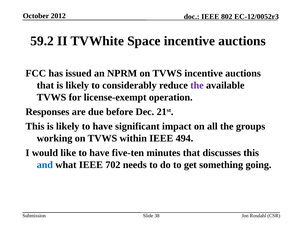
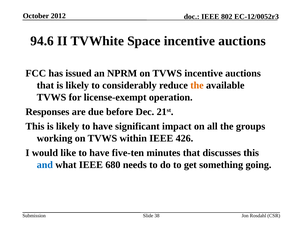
59.2: 59.2 -> 94.6 (42, 41)
the colour: purple -> orange (197, 85)
494: 494 -> 426 (184, 138)
702: 702 -> 680 (113, 165)
